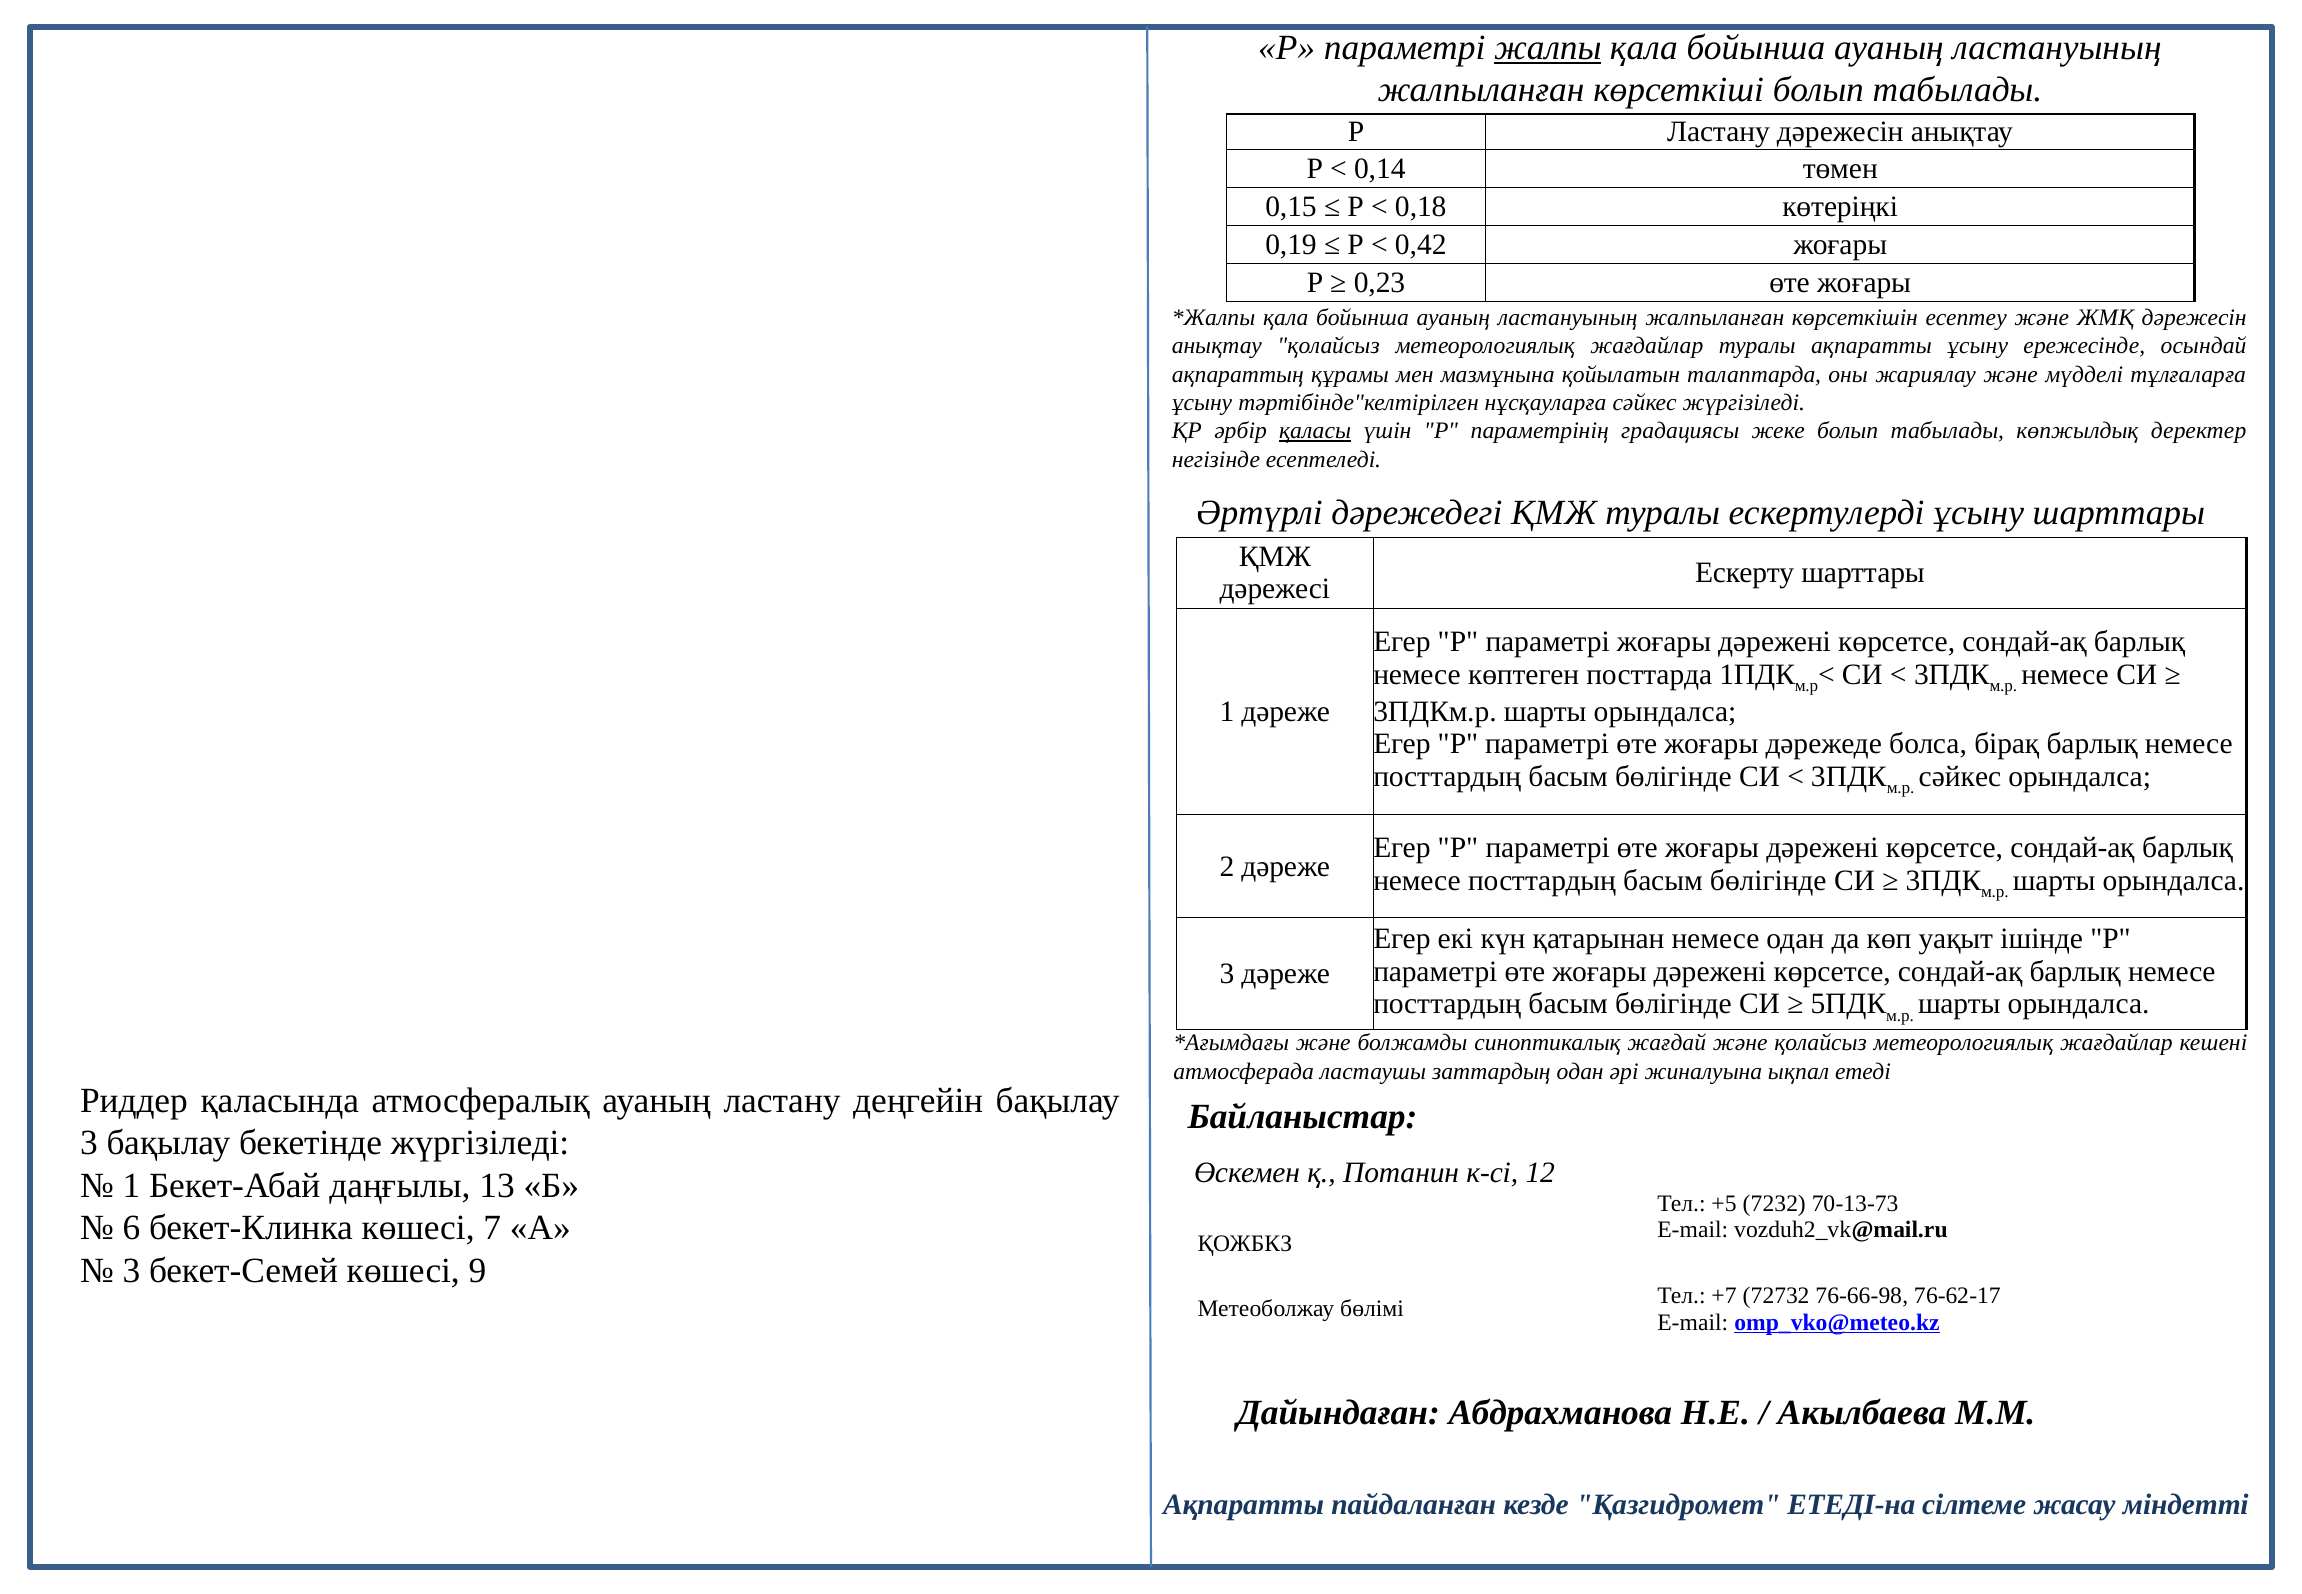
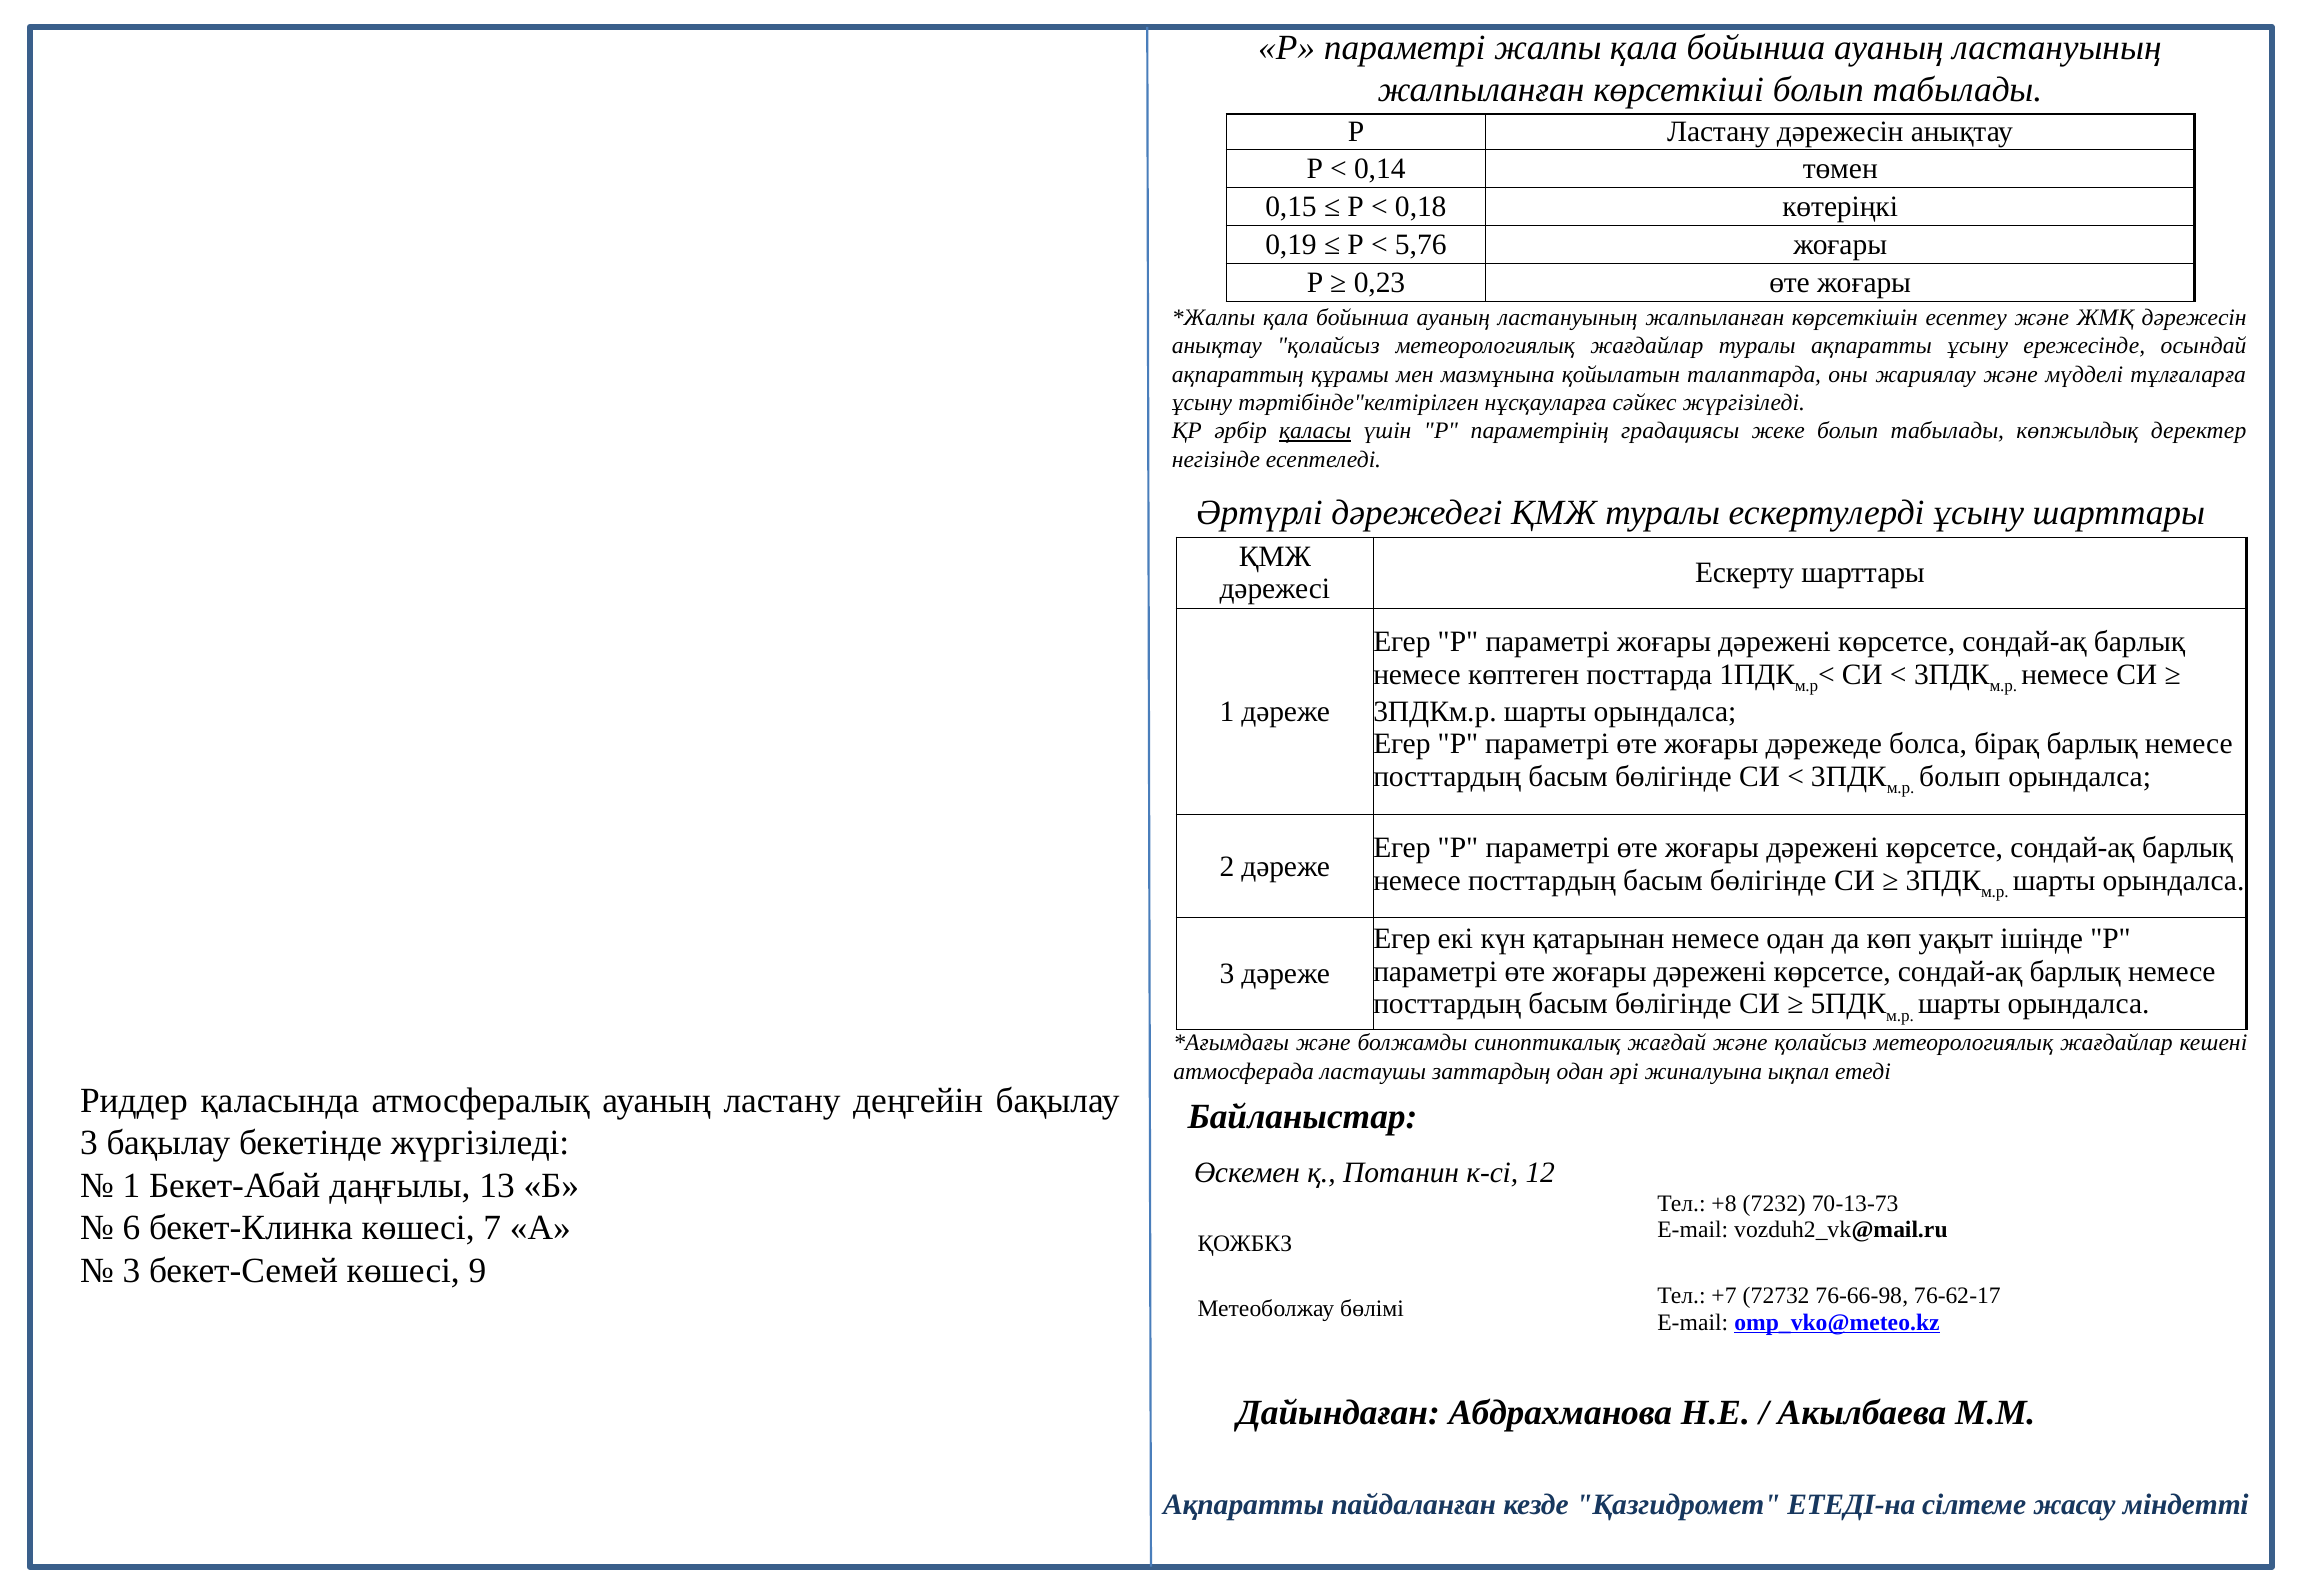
жалпы underline: present -> none (1548, 47)
0,42: 0,42 -> 5,76 (1421, 244)
сәйкес: сәйкес -> болып (1960, 777)
+5: +5 -> +8 (1724, 1204)
